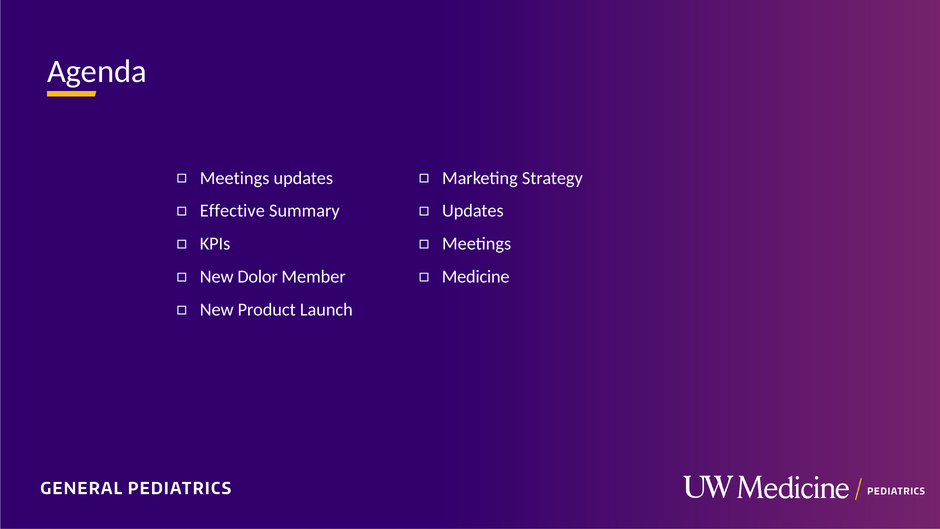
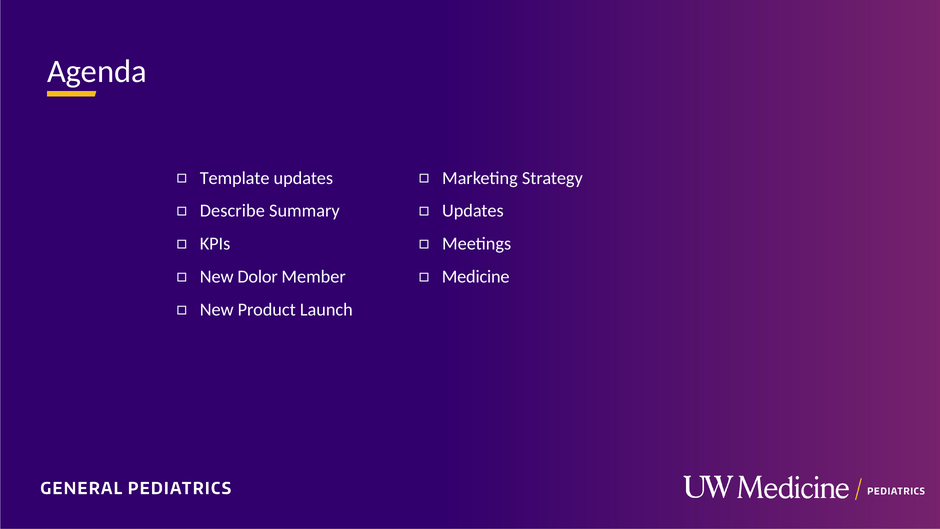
Meetings: Meetings -> Template (235, 178)
Effective: Effective -> Describe (232, 211)
